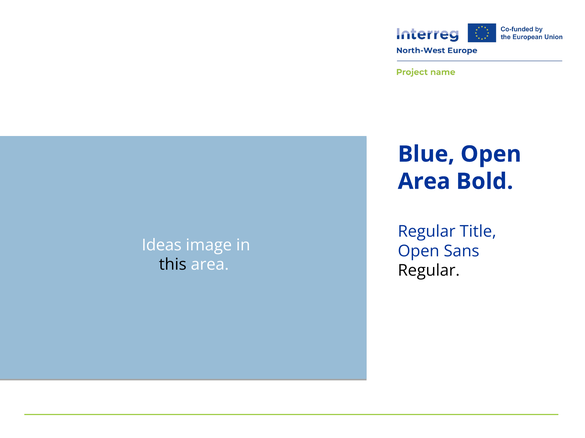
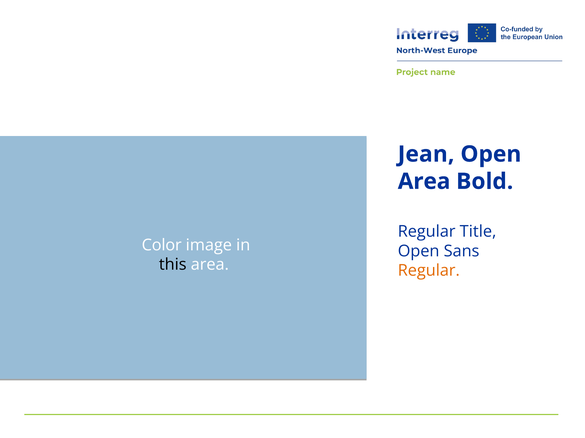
Blue: Blue -> Jean (426, 154)
Ideas: Ideas -> Color (162, 246)
Regular colour: black -> orange (429, 271)
